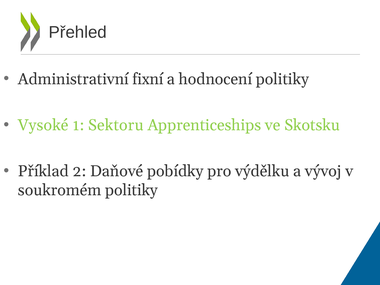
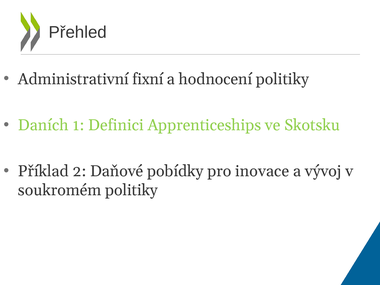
Vysoké: Vysoké -> Daních (43, 125)
Sektoru: Sektoru -> Definici (116, 125)
výdělku: výdělku -> inovace (262, 171)
